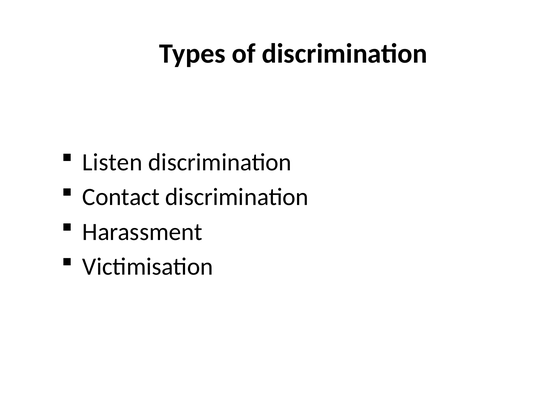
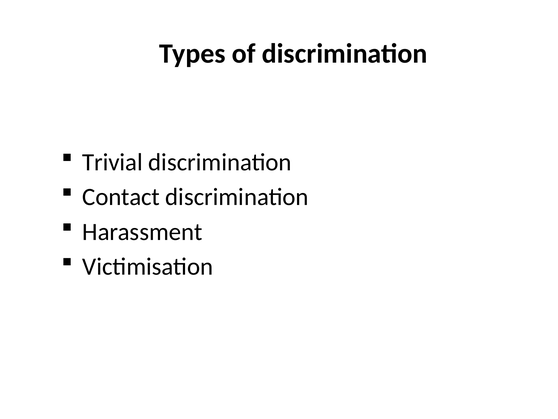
Listen: Listen -> Trivial (113, 162)
